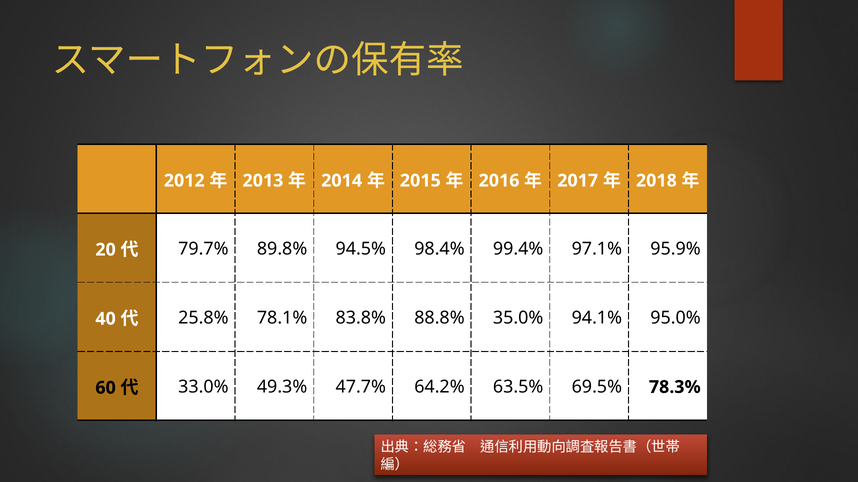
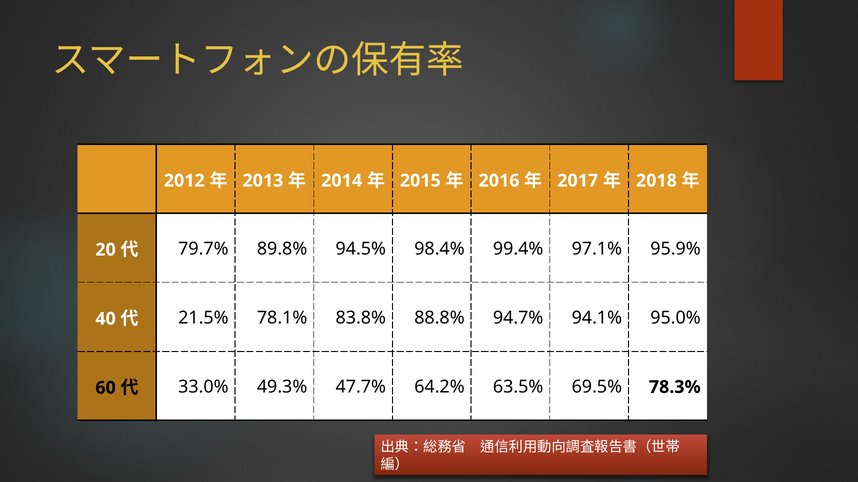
25.8%: 25.8% -> 21.5% (203, 318)
35.0%: 35.0% -> 94.7% (518, 318)
